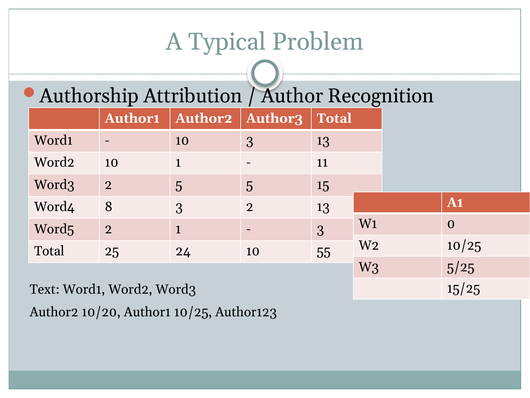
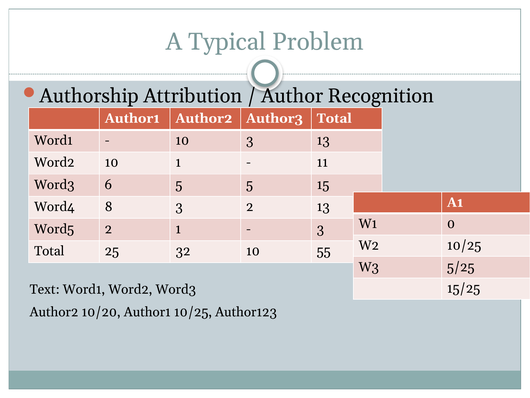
Word3 2: 2 -> 6 (108, 184)
24: 24 -> 32 (183, 251)
